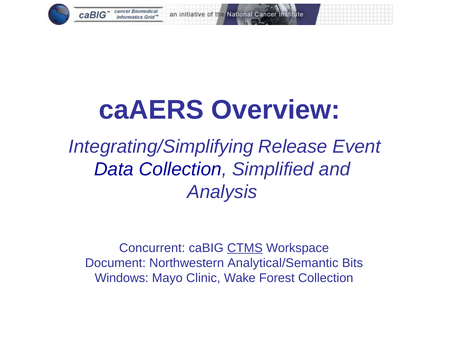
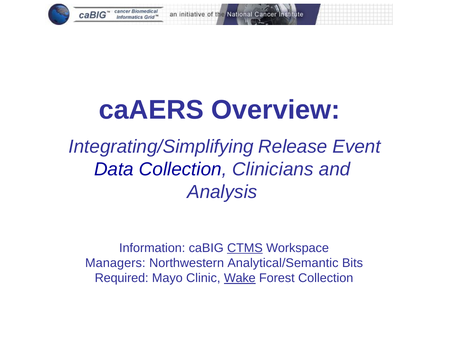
Simplified: Simplified -> Clinicians (273, 169)
Concurrent: Concurrent -> Information (152, 248)
Document: Document -> Managers (115, 263)
Windows: Windows -> Required (122, 278)
Wake underline: none -> present (240, 278)
